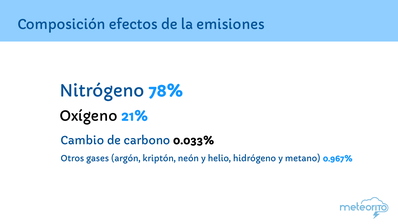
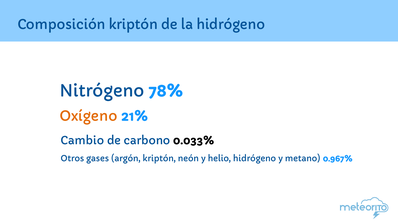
Composición efectos: efectos -> kriptón (133, 25)
la emisiones: emisiones -> hidrógeno (231, 25)
Oxígeno colour: black -> orange (89, 116)
